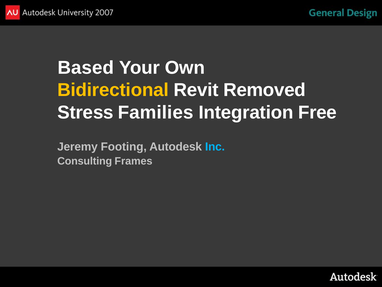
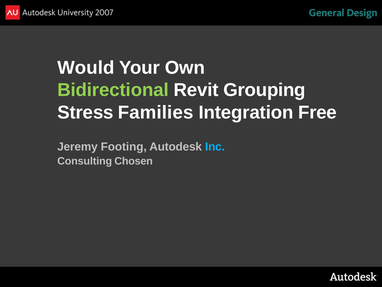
Based: Based -> Would (86, 68)
Bidirectional colour: yellow -> light green (113, 90)
Removed: Removed -> Grouping (265, 90)
Frames: Frames -> Chosen (134, 161)
